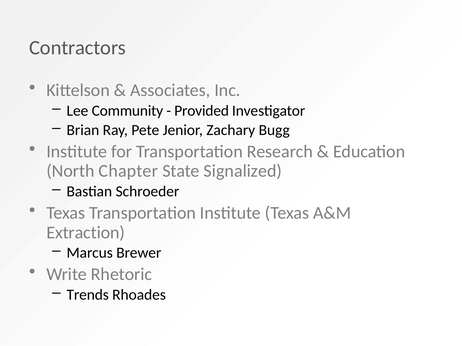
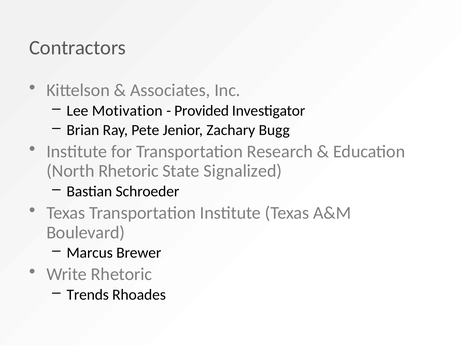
Community: Community -> Motivation (127, 111)
North Chapter: Chapter -> Rhetoric (128, 171)
Extraction: Extraction -> Boulevard (86, 233)
